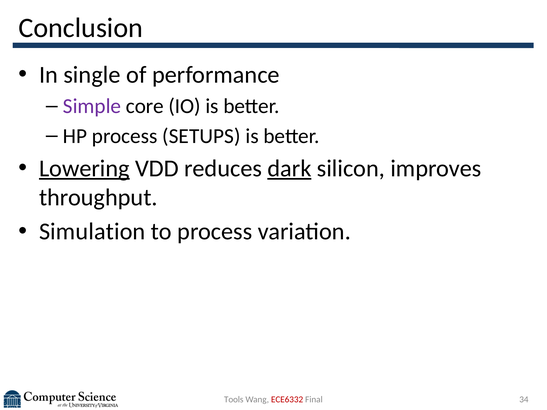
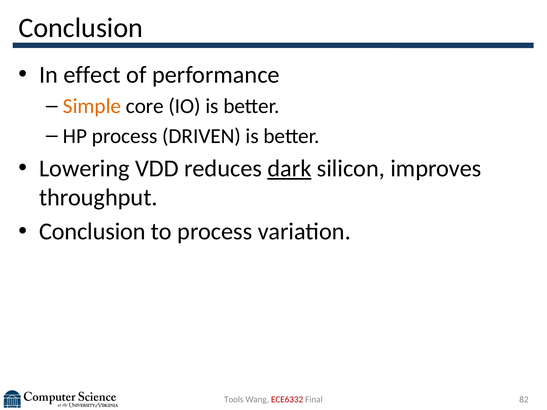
single: single -> effect (92, 75)
Simple colour: purple -> orange (92, 106)
SETUPS: SETUPS -> DRIVEN (202, 136)
Lowering underline: present -> none (84, 169)
Simulation: Simulation -> Conclusion (92, 232)
34: 34 -> 82 (524, 400)
